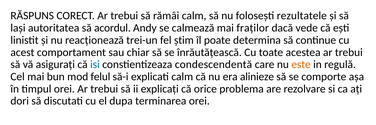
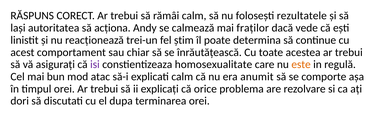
acordul: acordul -> acționa (112, 28)
isi colour: blue -> purple (95, 65)
condescendentă: condescendentă -> homosexualitate (214, 65)
felul: felul -> atac (100, 77)
alinieze: alinieze -> anumit (257, 77)
